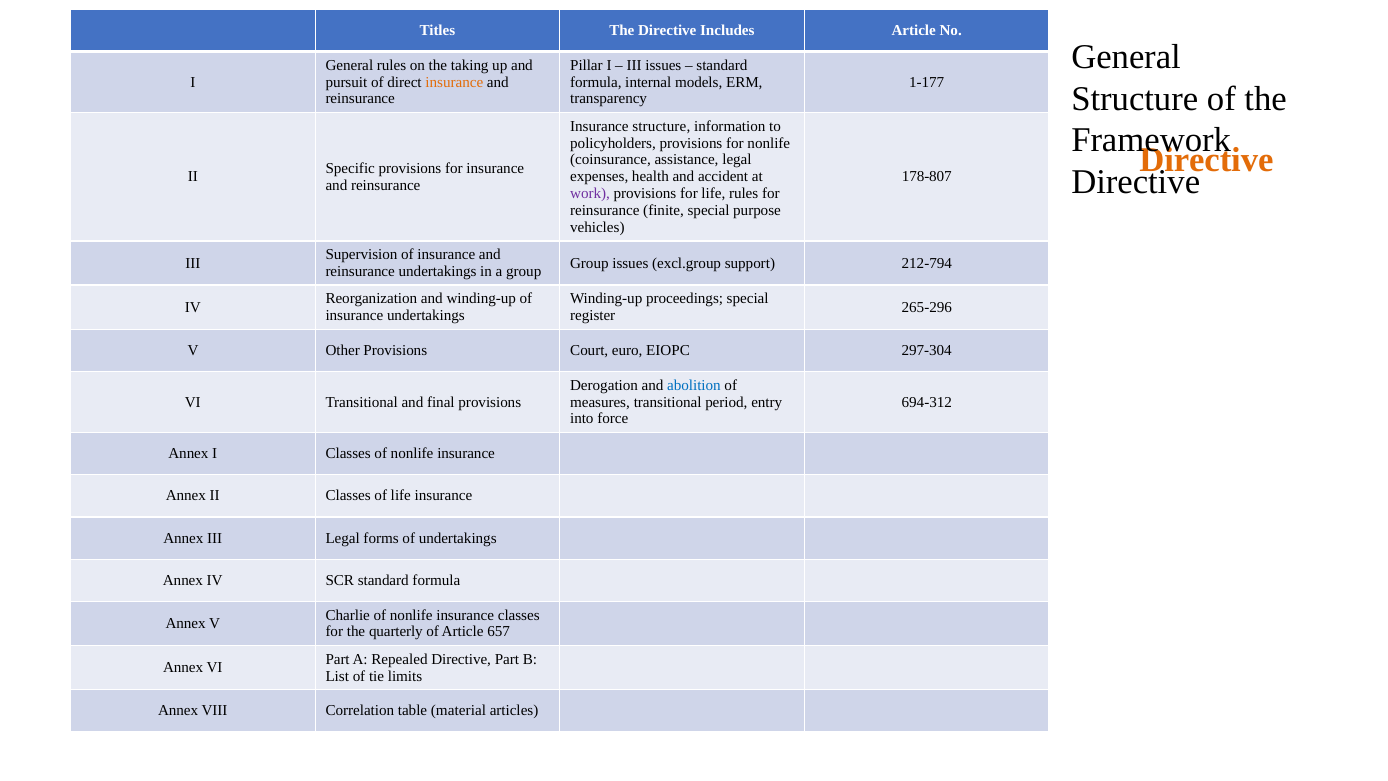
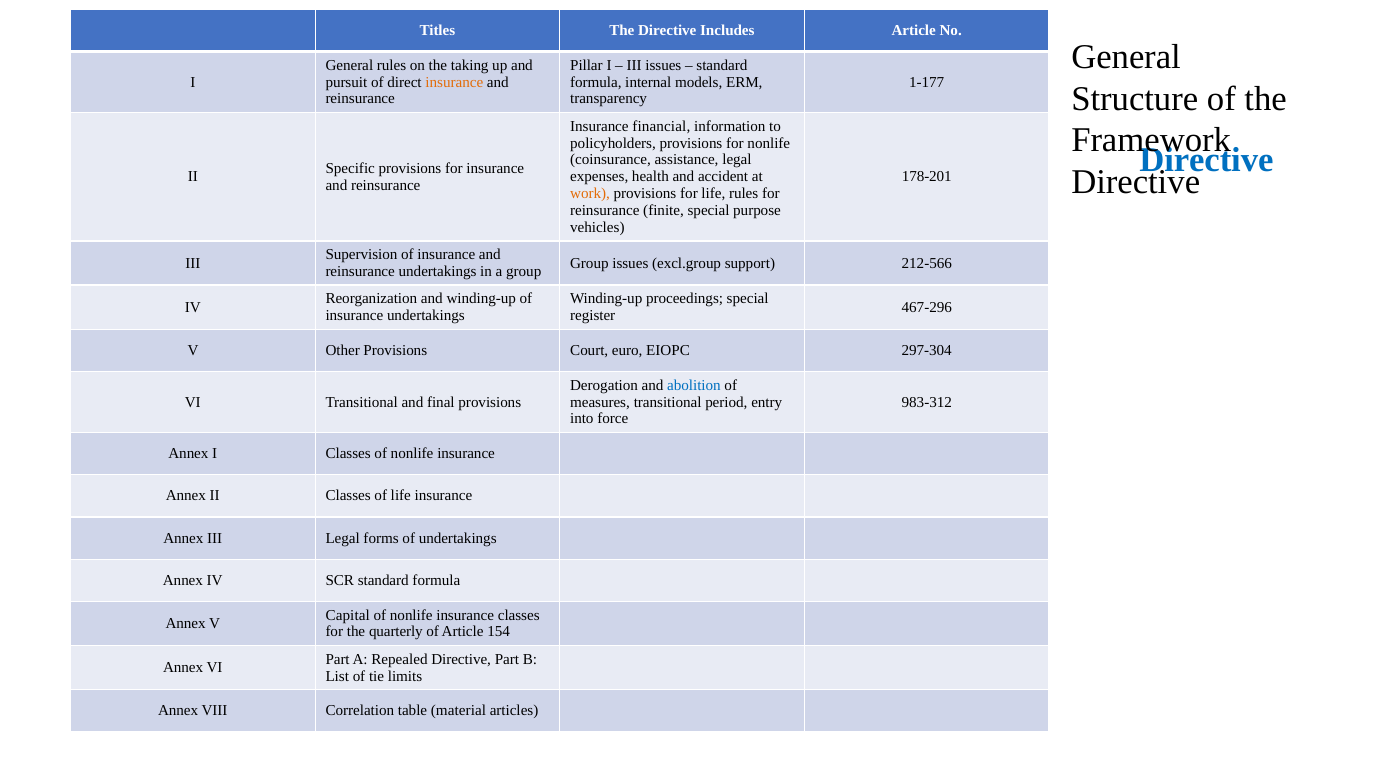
Insurance structure: structure -> financial (661, 126)
Directive colour: orange -> blue (1206, 160)
178-807: 178-807 -> 178-201 (927, 177)
work colour: purple -> orange (590, 194)
212-794: 212-794 -> 212-566 (927, 263)
265-296: 265-296 -> 467-296 (927, 307)
694-312: 694-312 -> 983-312 (927, 402)
Charlie: Charlie -> Capital (348, 615)
657: 657 -> 154 (499, 632)
